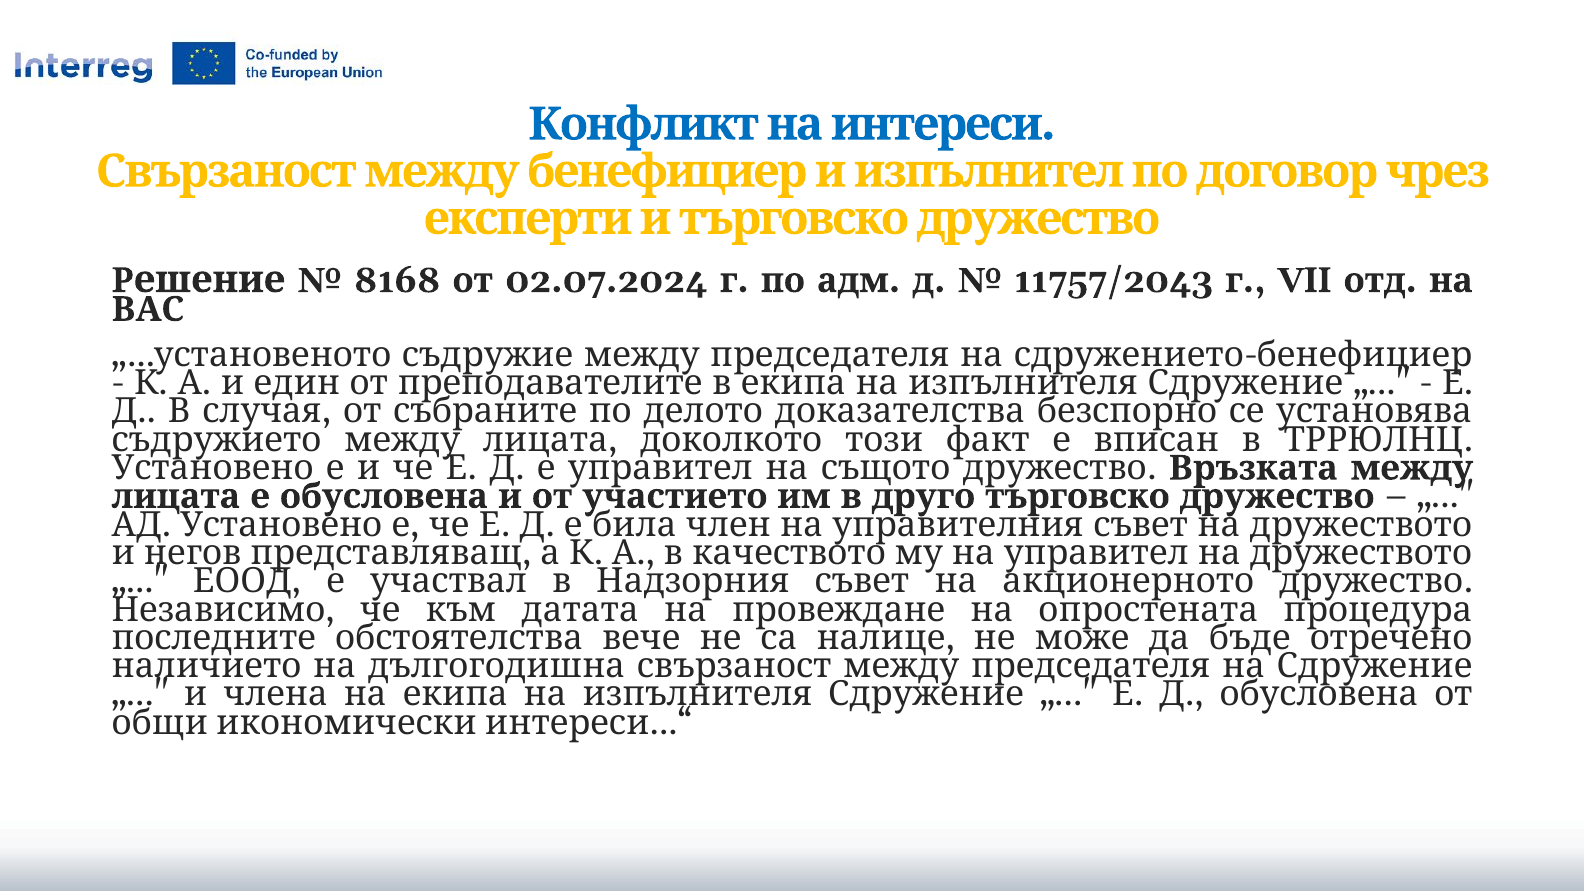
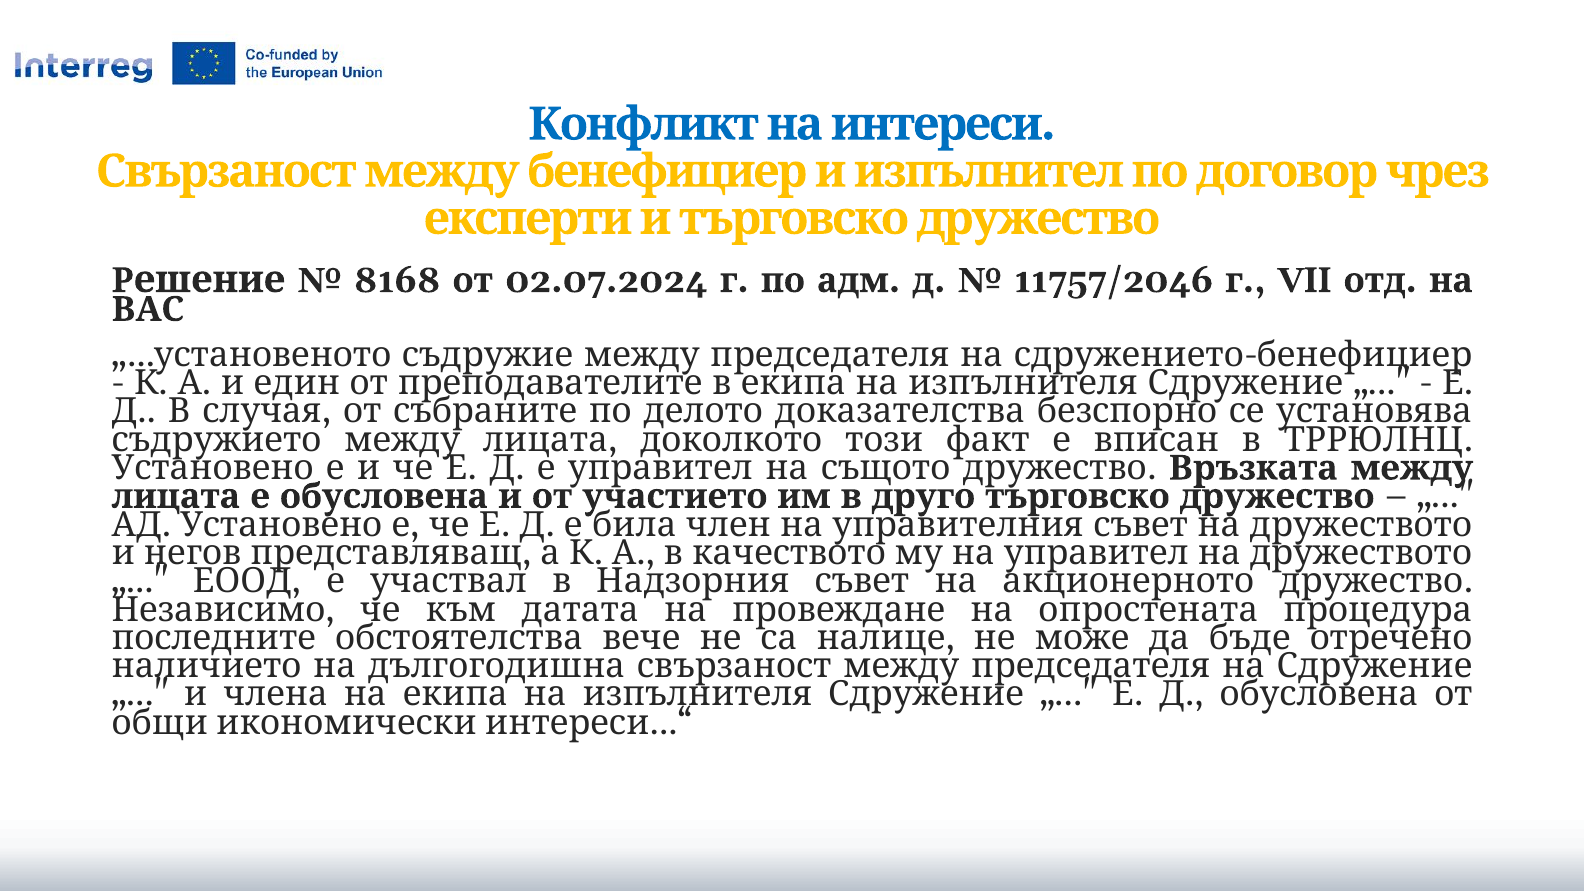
11757/2043: 11757/2043 -> 11757/2046 (1114, 281)
